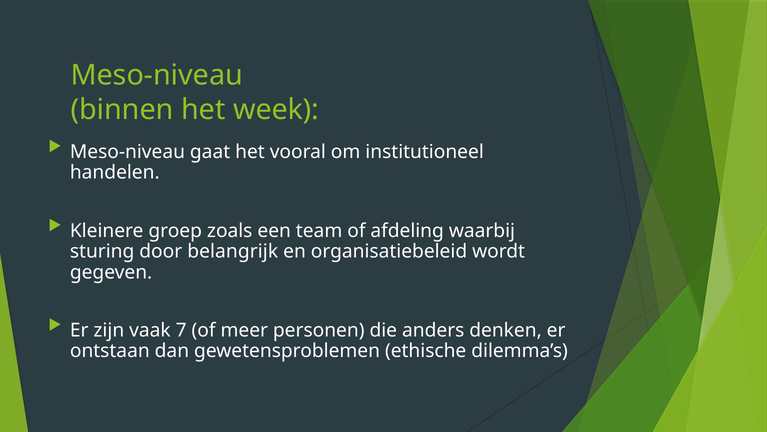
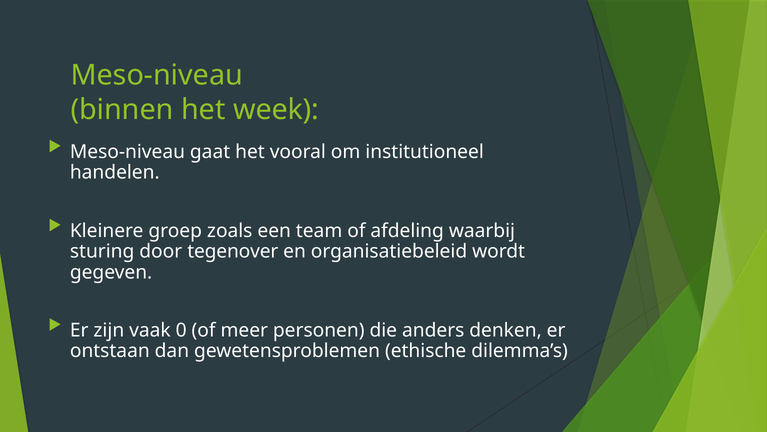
belangrijk: belangrijk -> tegenover (233, 251)
7: 7 -> 0 (181, 330)
